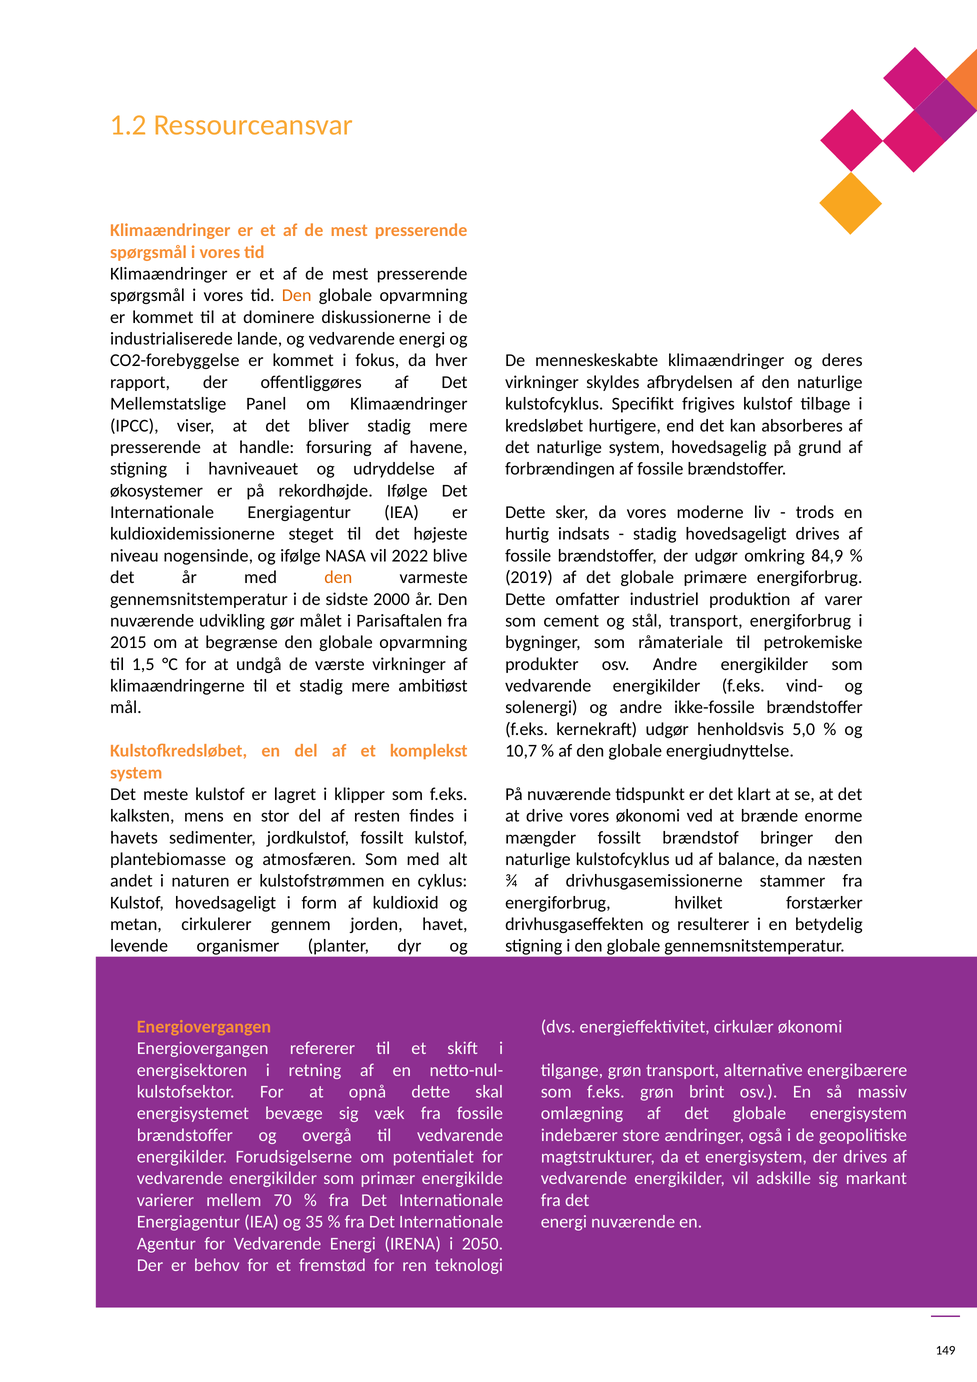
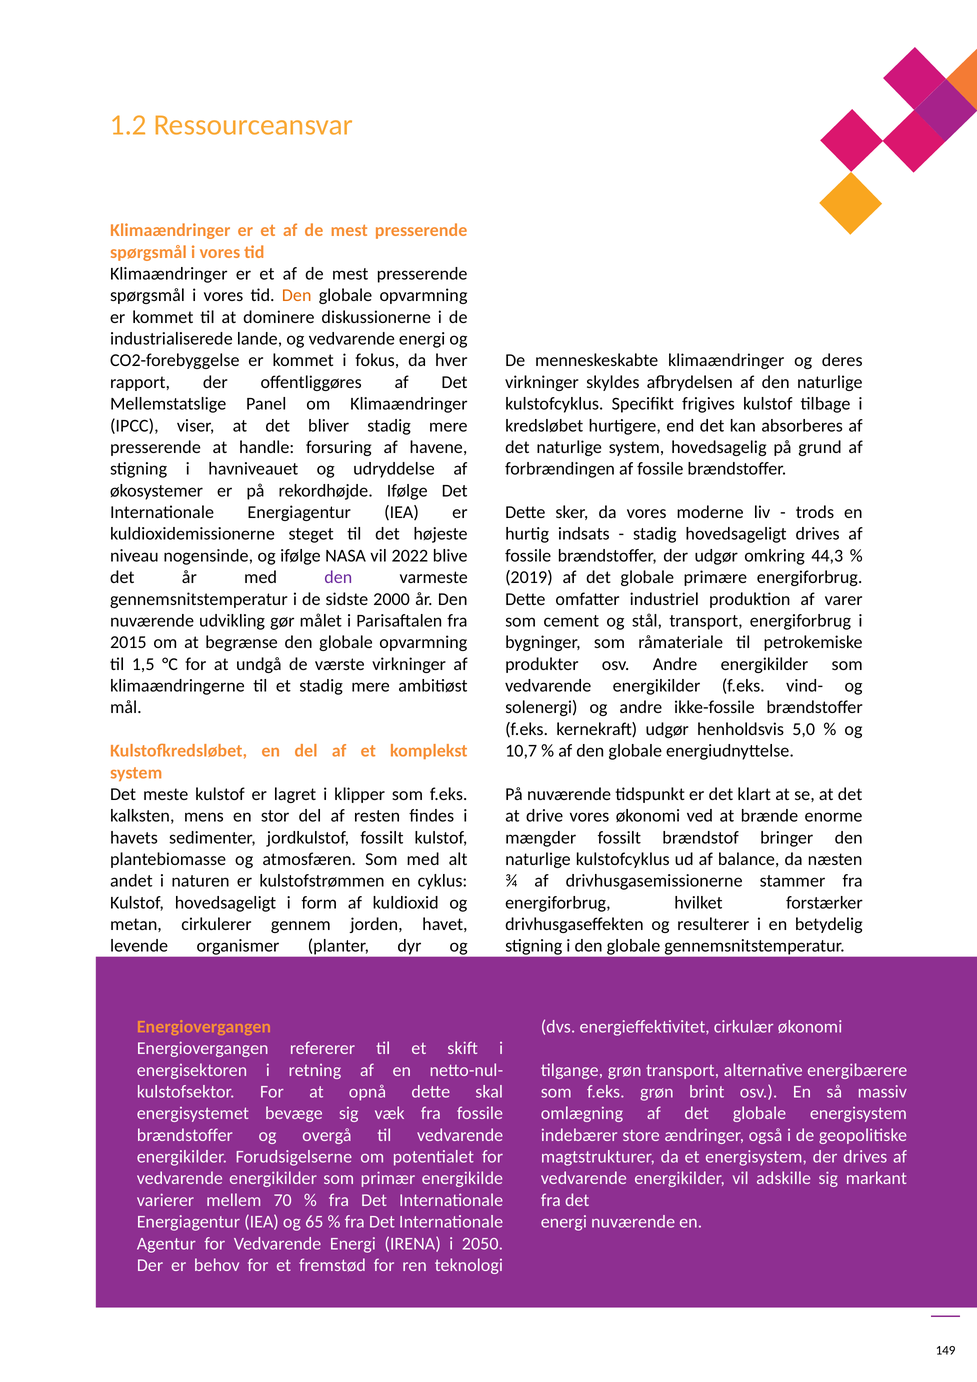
84,9: 84,9 -> 44,3 (827, 556)
den colour: orange -> purple (338, 577)
35: 35 -> 65 (314, 1222)
